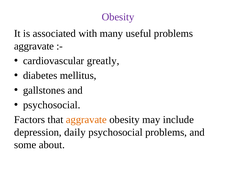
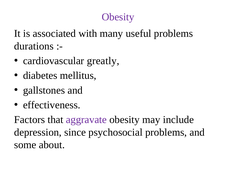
aggravate: aggravate -> durations (34, 46)
psychosocial: psychosocial -> effectiveness (52, 105)
aggravate colour: orange -> purple (86, 120)
daily: daily -> since (75, 132)
